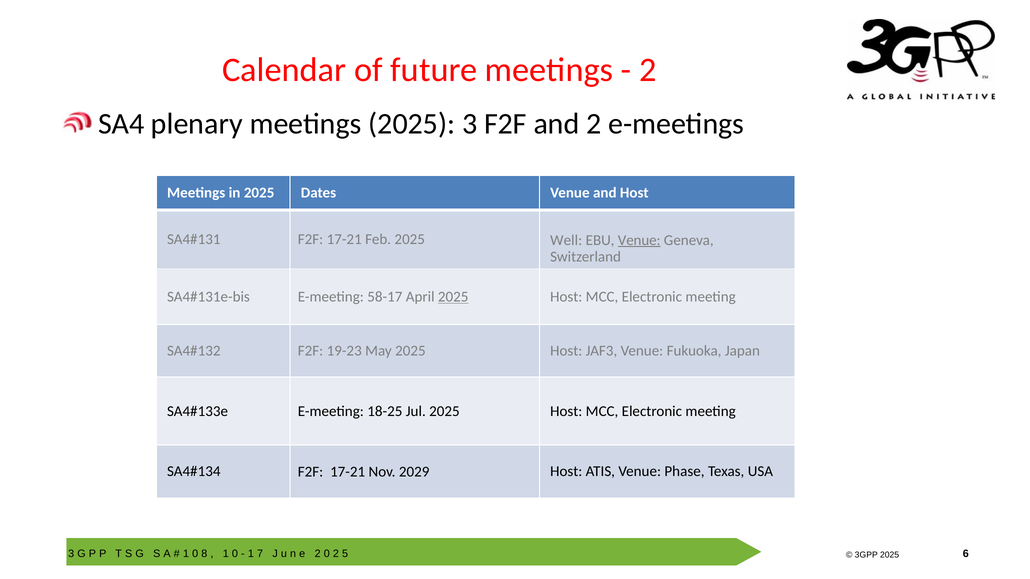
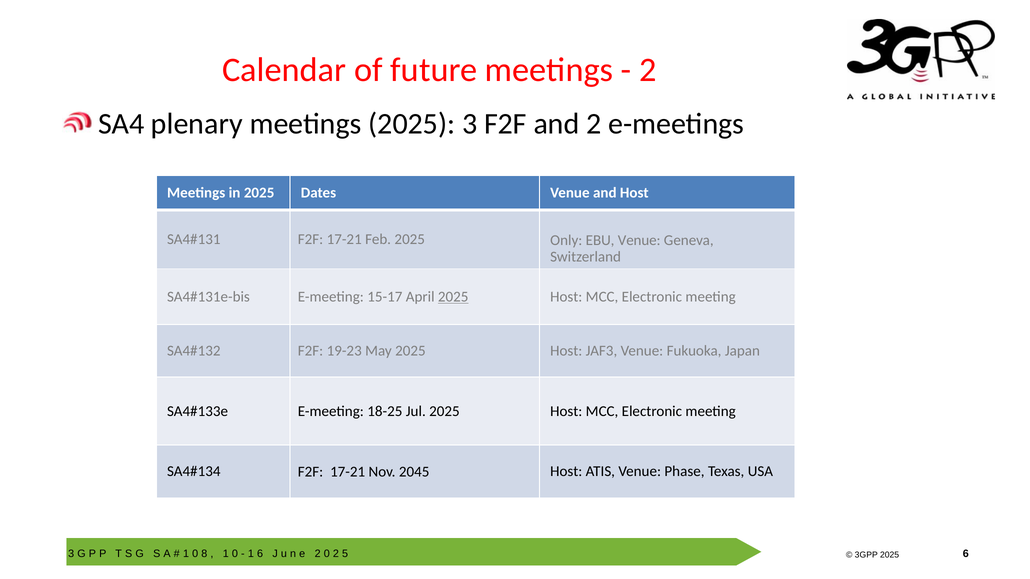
Well: Well -> Only (566, 240)
Venue underline: present -> none (639, 240)
58-17: 58-17 -> 15-17 (385, 297)
2029: 2029 -> 2045 (414, 472)
7: 7 -> 6 (260, 554)
